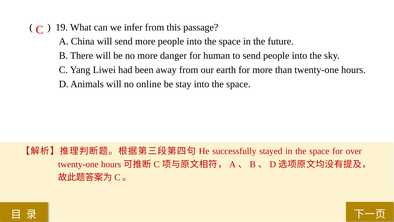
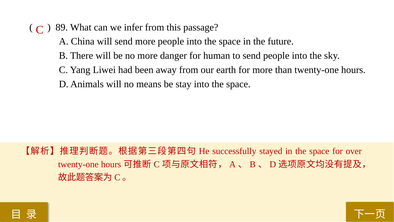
19: 19 -> 89 (62, 27)
online: online -> means (149, 84)
